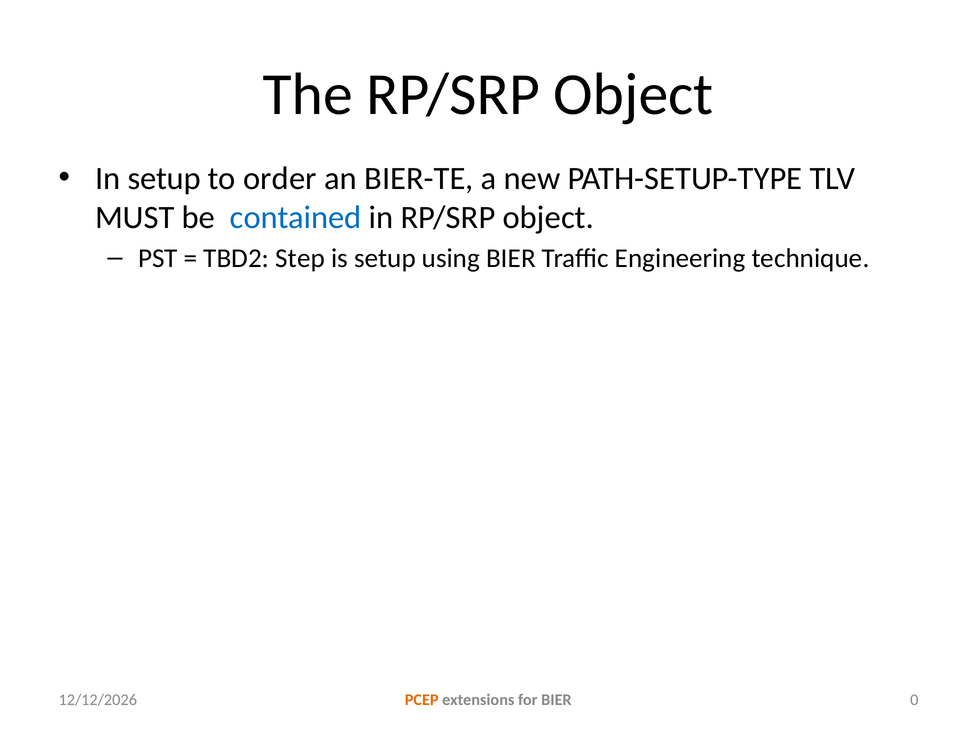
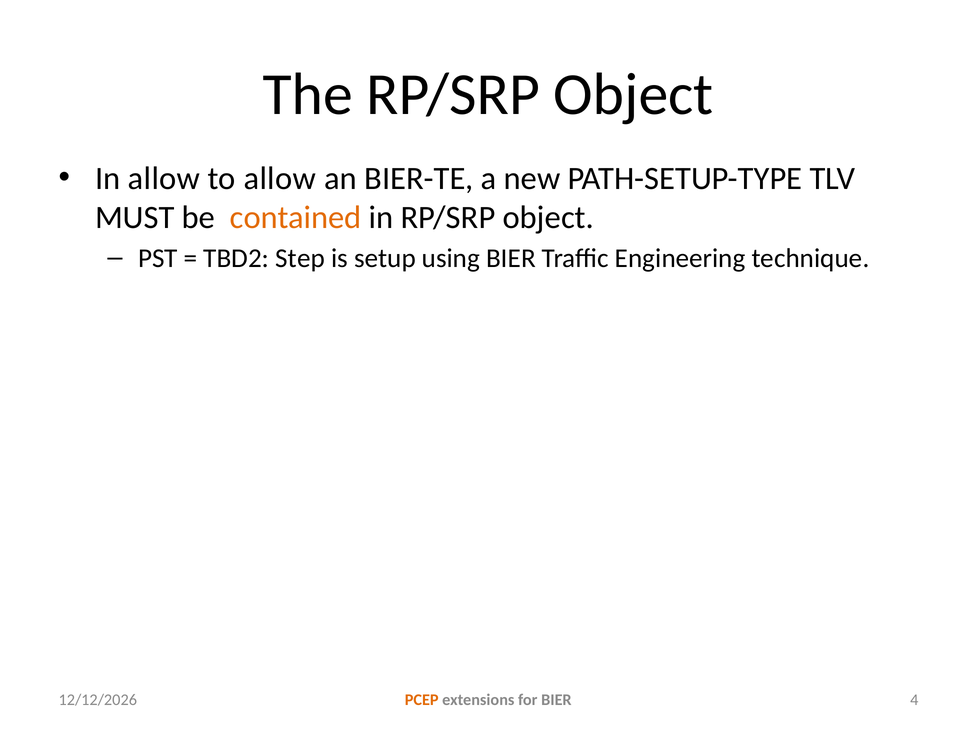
In setup: setup -> allow (164, 178)
to order: order -> allow (280, 178)
contained colour: blue -> orange (296, 217)
0: 0 -> 4 (914, 700)
